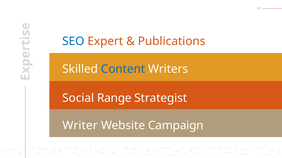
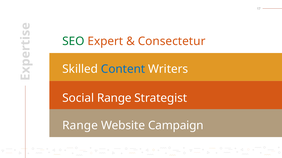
SEO colour: blue -> green (73, 41)
Publications: Publications -> Consectetur (172, 41)
Writer: Writer -> Range (80, 126)
